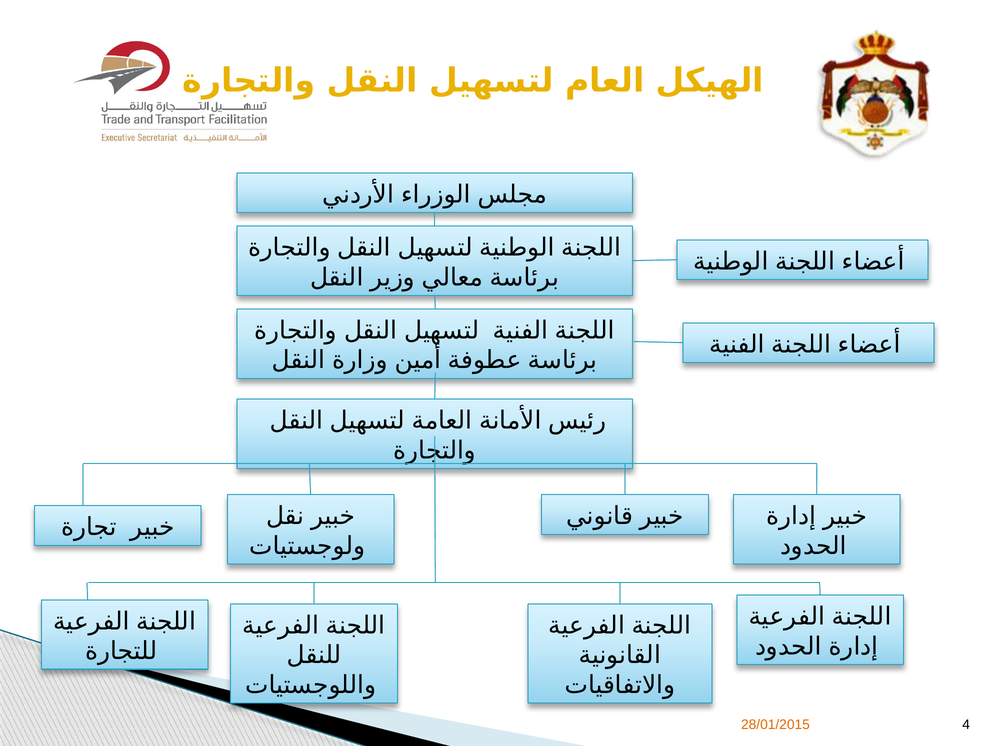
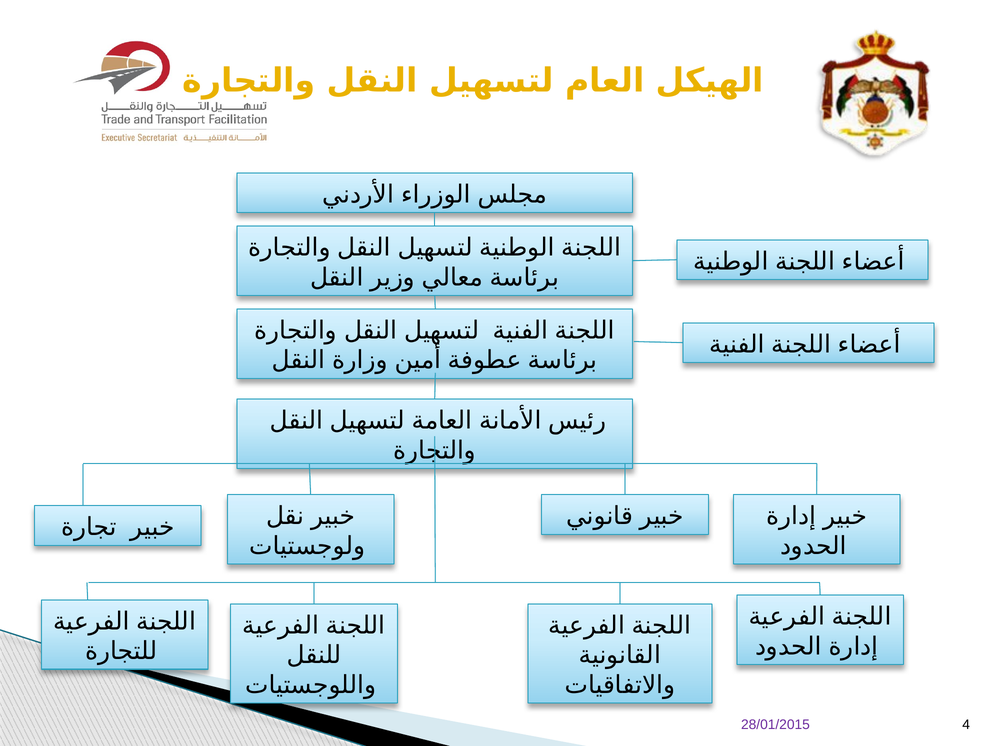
28/01/2015 colour: orange -> purple (775, 724)
